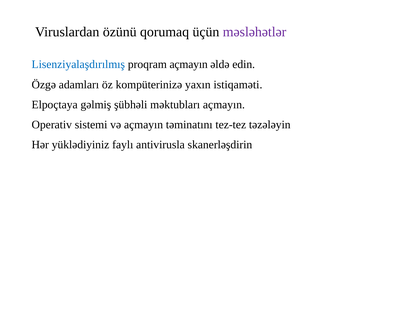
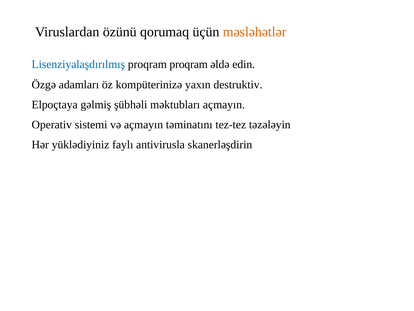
məsləhətlər colour: purple -> orange (255, 32)
proqram açmayın: açmayın -> proqram (189, 64)
istiqaməti: istiqaməti -> destruktiv (238, 84)
